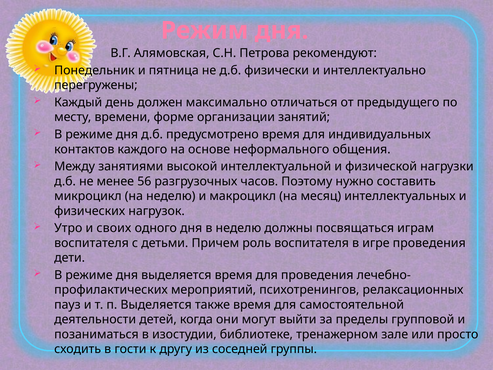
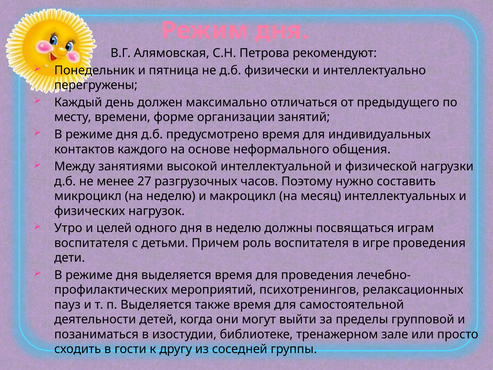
56: 56 -> 27 (144, 181)
своих: своих -> целей (114, 228)
